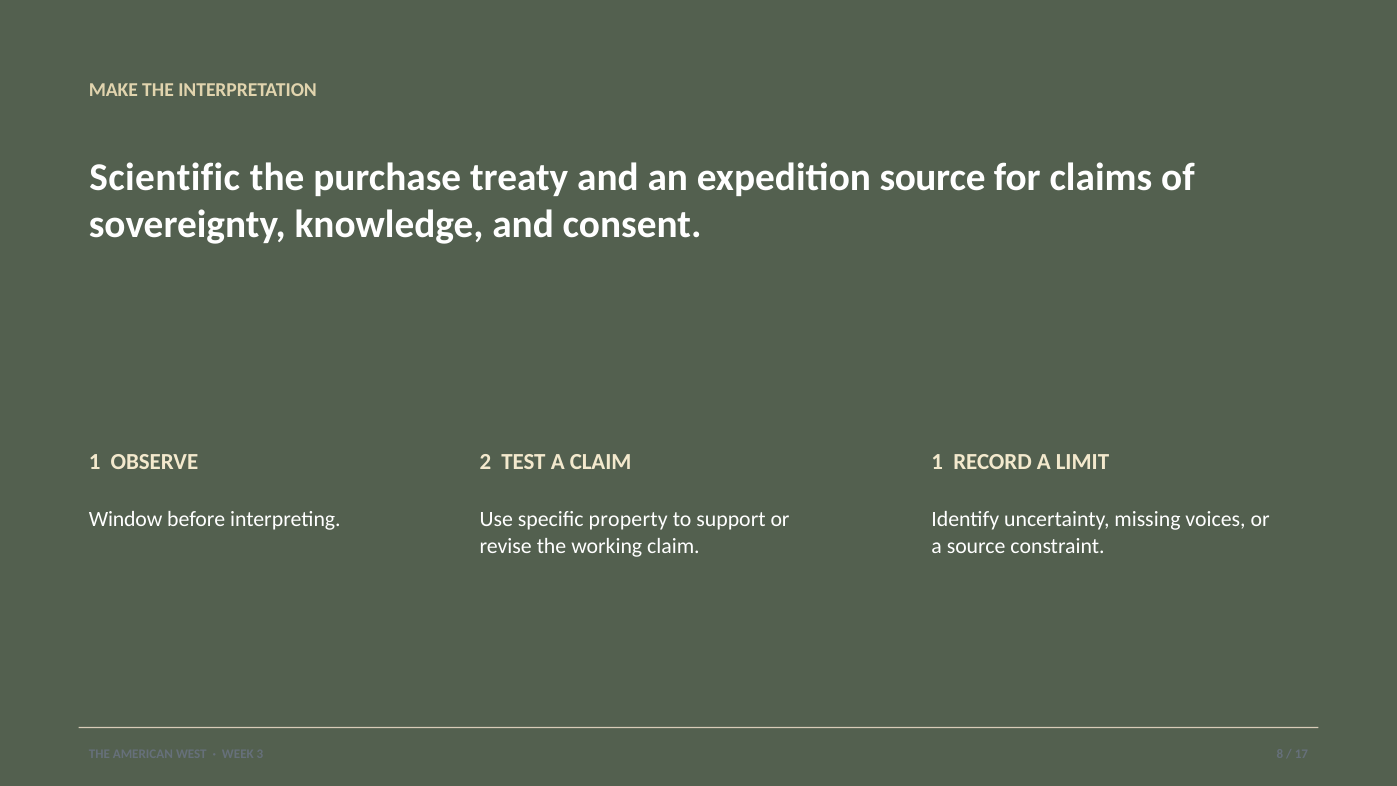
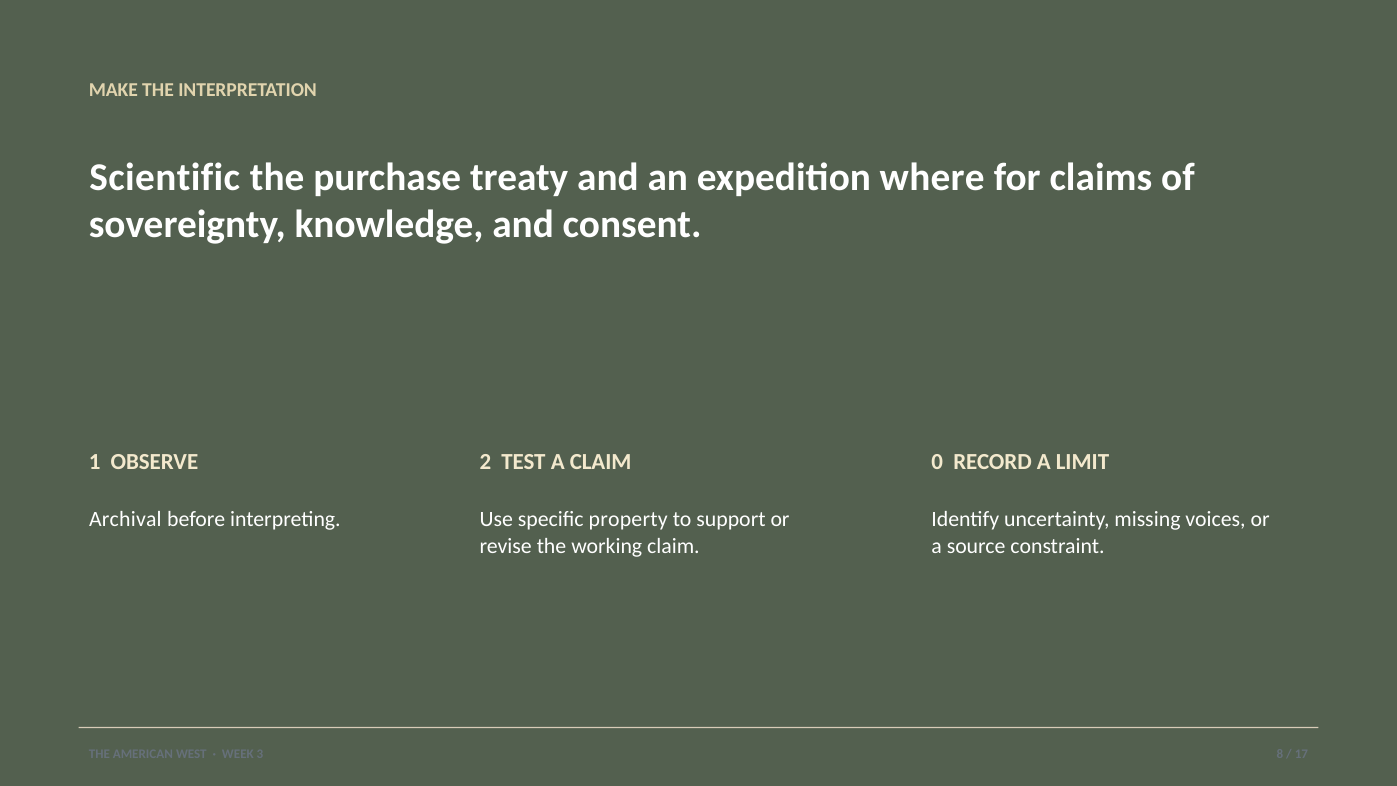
expedition source: source -> where (932, 178)
CLAIM 1: 1 -> 0 (937, 461)
Window: Window -> Archival (125, 520)
